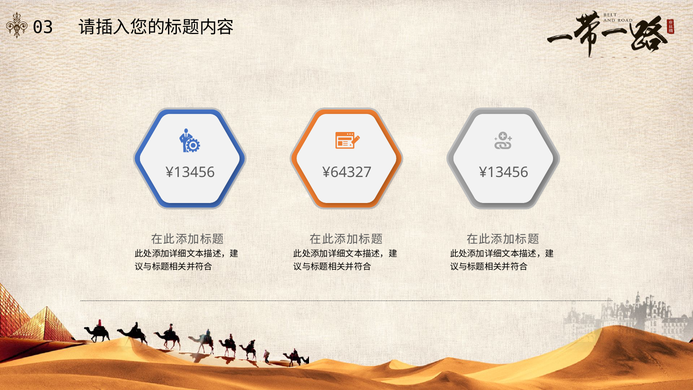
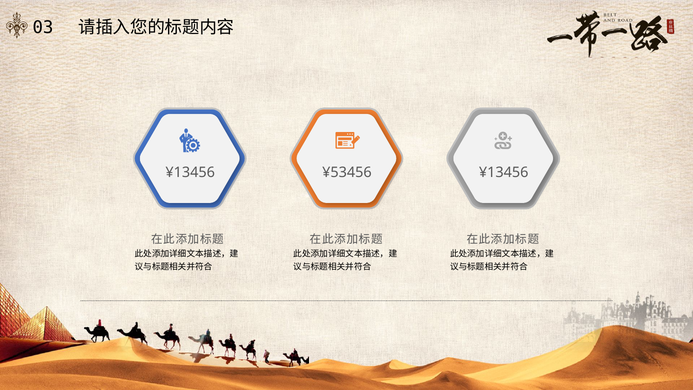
¥64327: ¥64327 -> ¥53456 (347, 172)
